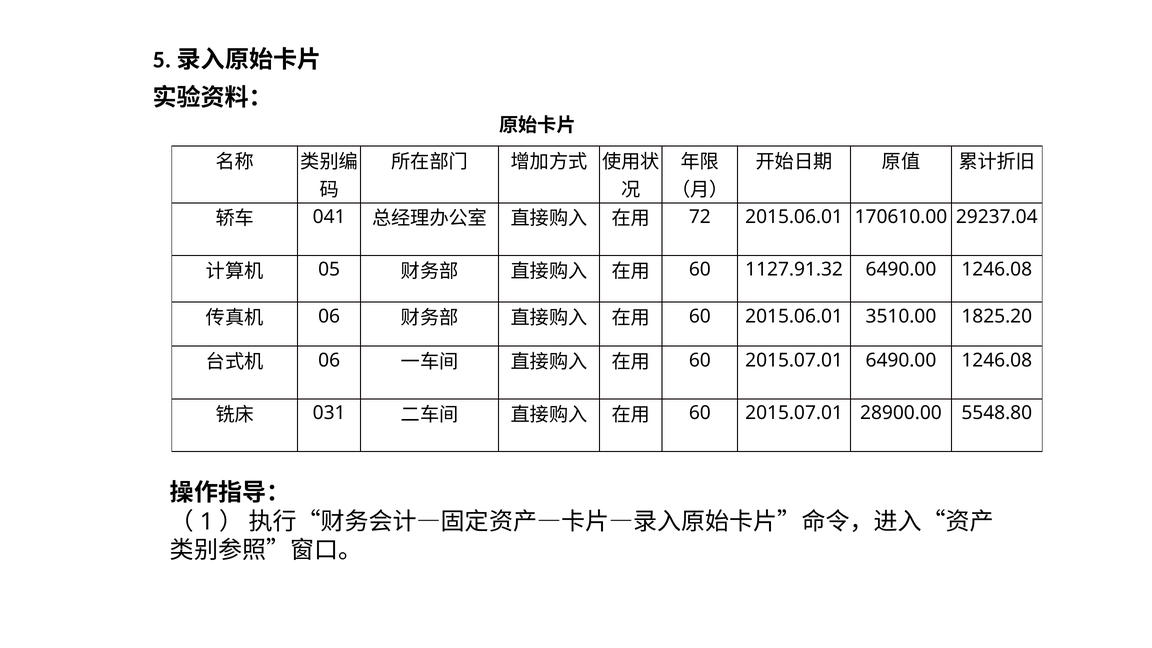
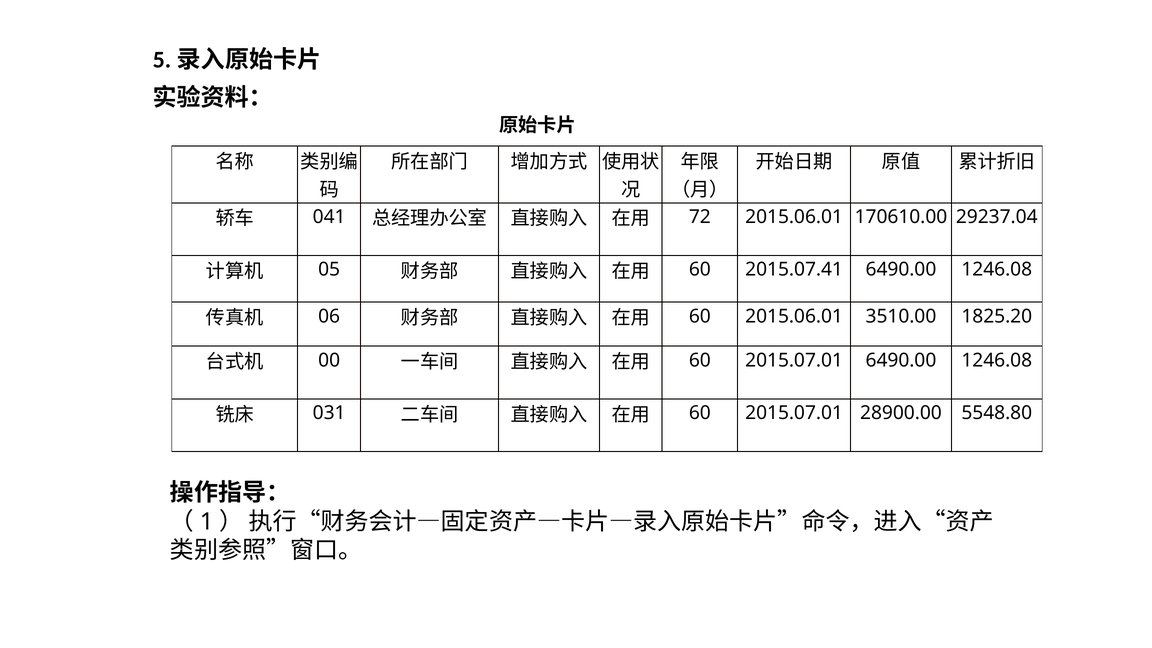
1127.91.32: 1127.91.32 -> 2015.07.41 (794, 270)
06: 06 -> 00 (329, 360)
